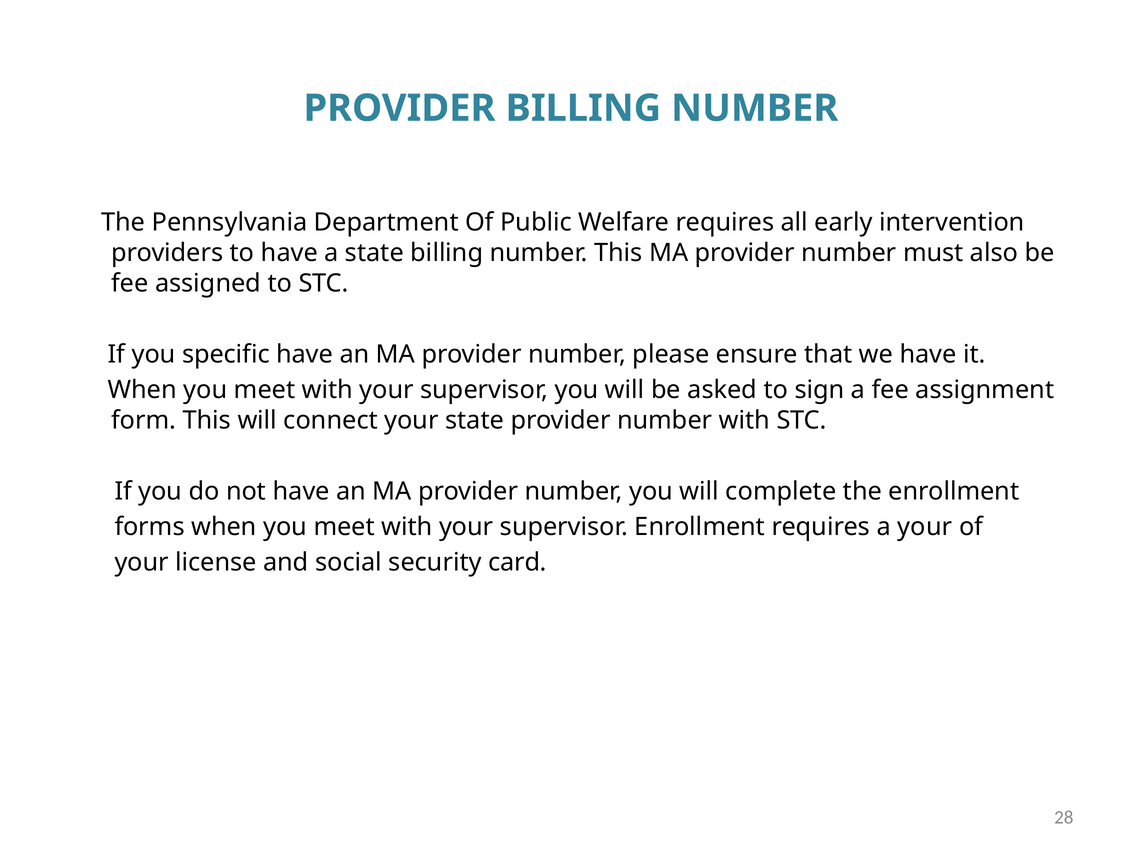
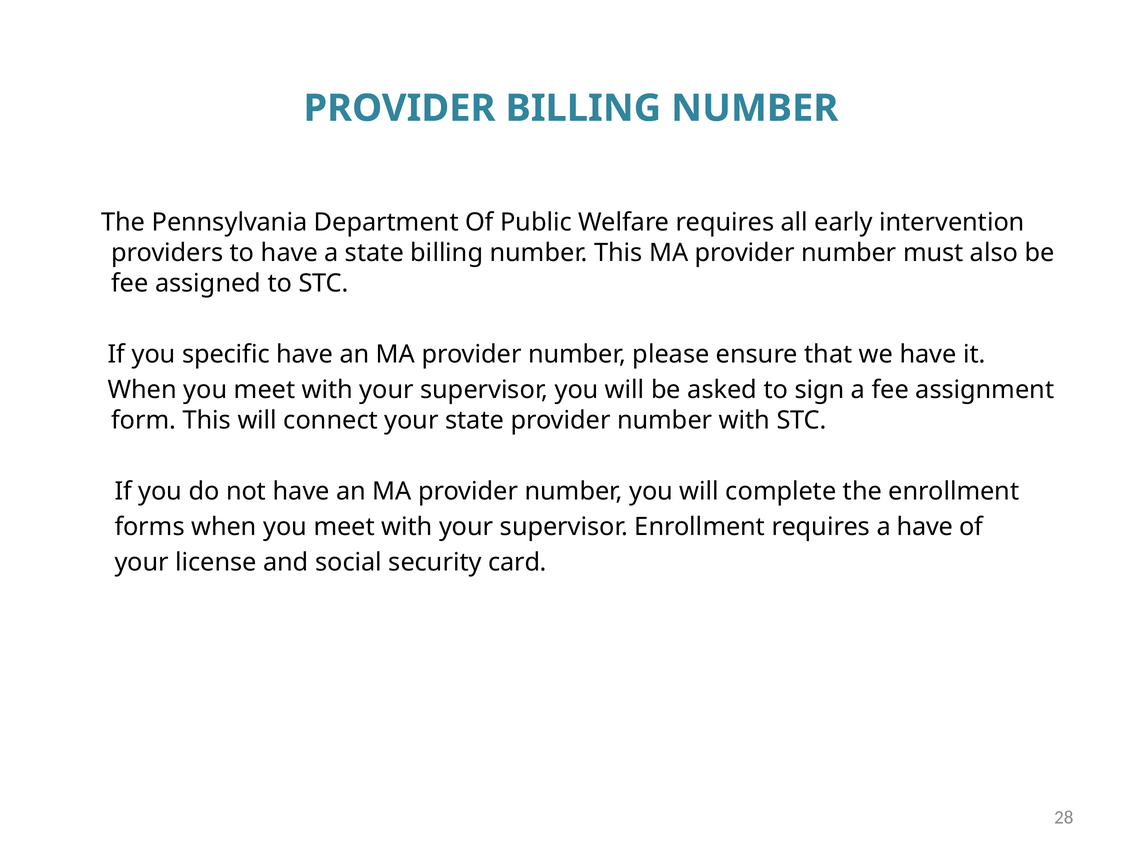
a your: your -> have (925, 527)
